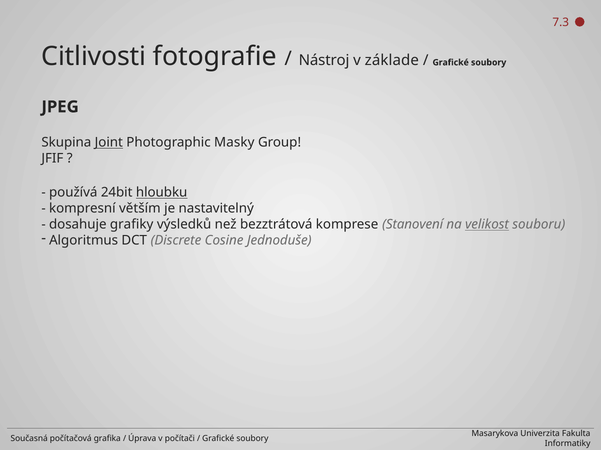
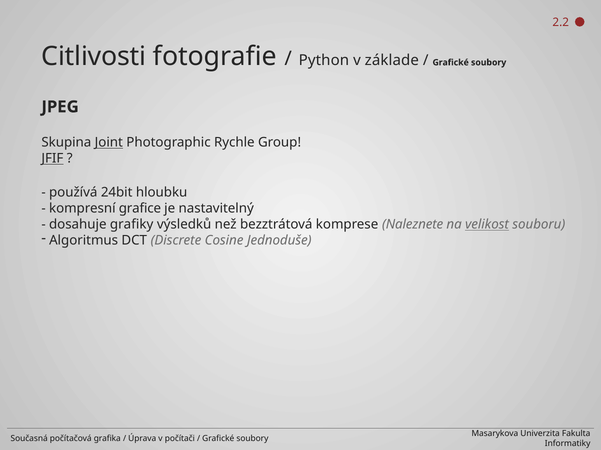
7.3: 7.3 -> 2.2 (561, 23)
Nástroj: Nástroj -> Python (324, 60)
Masky: Masky -> Rychle (234, 143)
JFIF underline: none -> present (52, 159)
hloubku underline: present -> none (162, 193)
větším: větším -> grafice (140, 209)
Stanovení: Stanovení -> Naleznete (413, 225)
